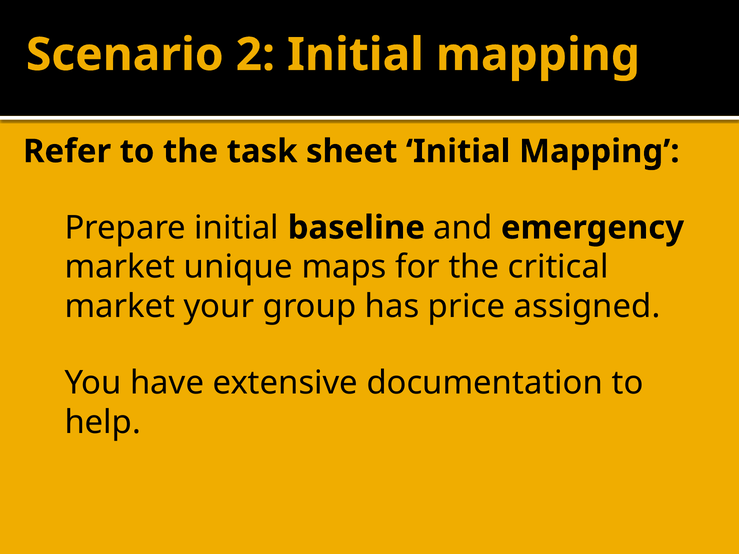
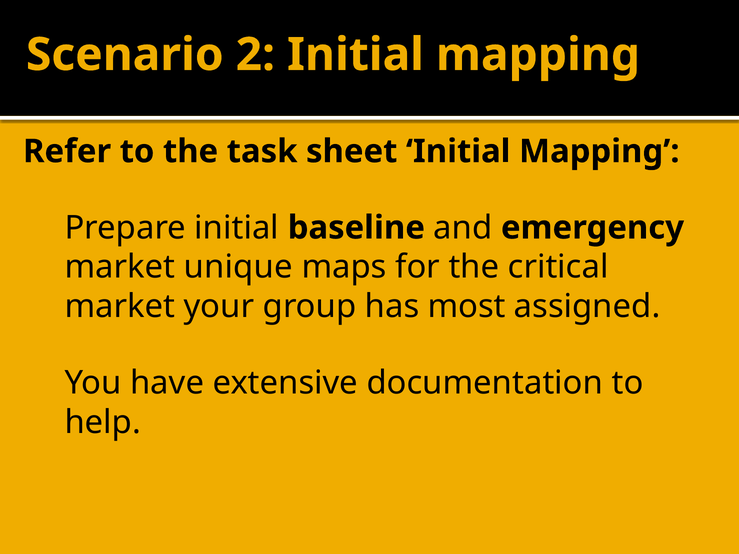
price: price -> most (467, 307)
